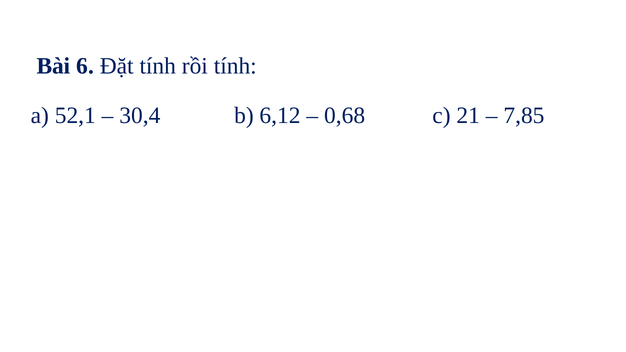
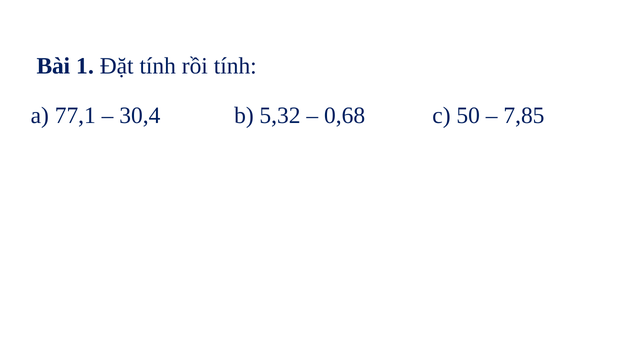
6: 6 -> 1 (85, 66)
52,1: 52,1 -> 77,1 (75, 116)
6,12: 6,12 -> 5,32 (280, 116)
21: 21 -> 50 (468, 116)
